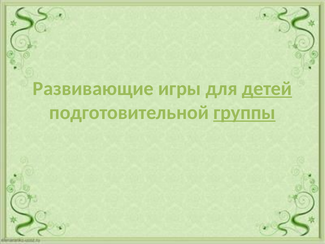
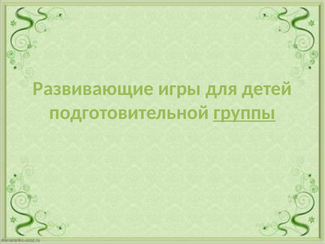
детей underline: present -> none (267, 89)
